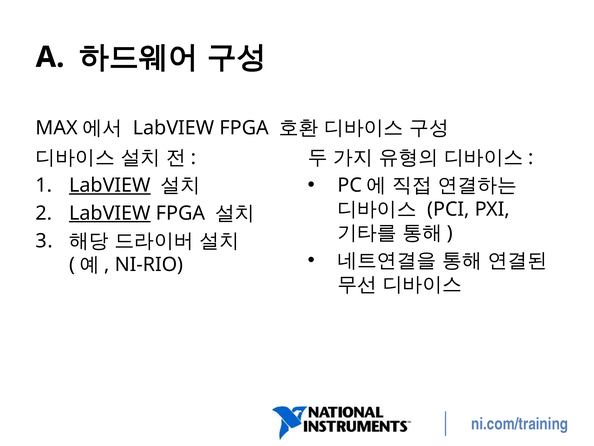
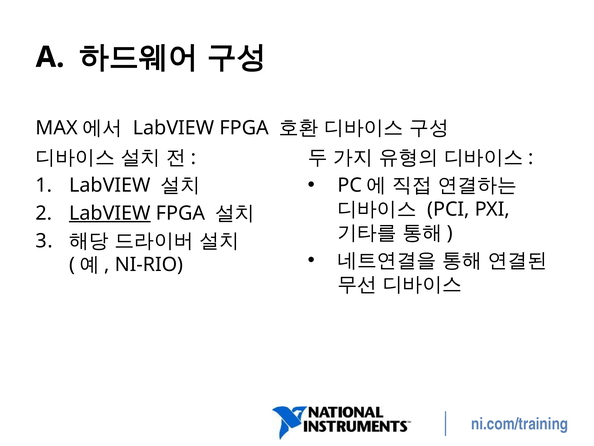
LabVIEW underline: present -> none (110, 185)
